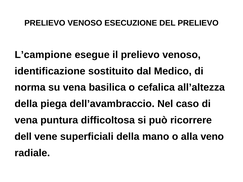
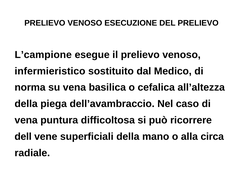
identificazione: identificazione -> infermieristico (50, 71)
veno: veno -> circa (212, 137)
